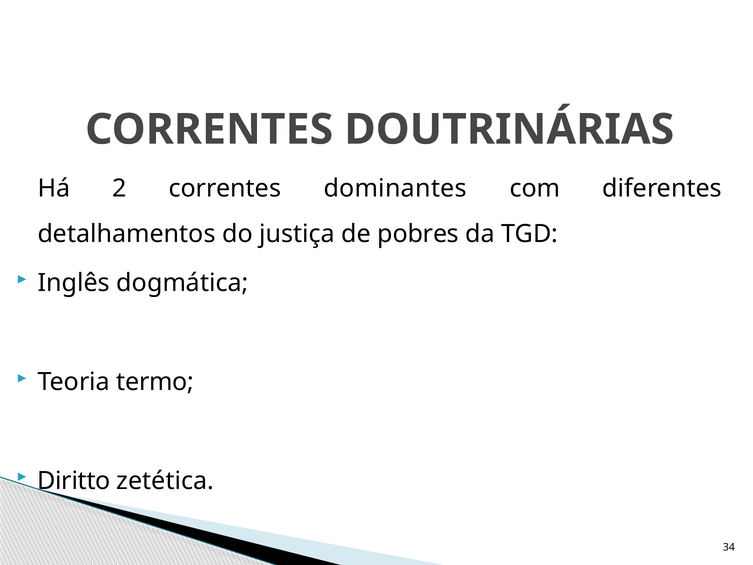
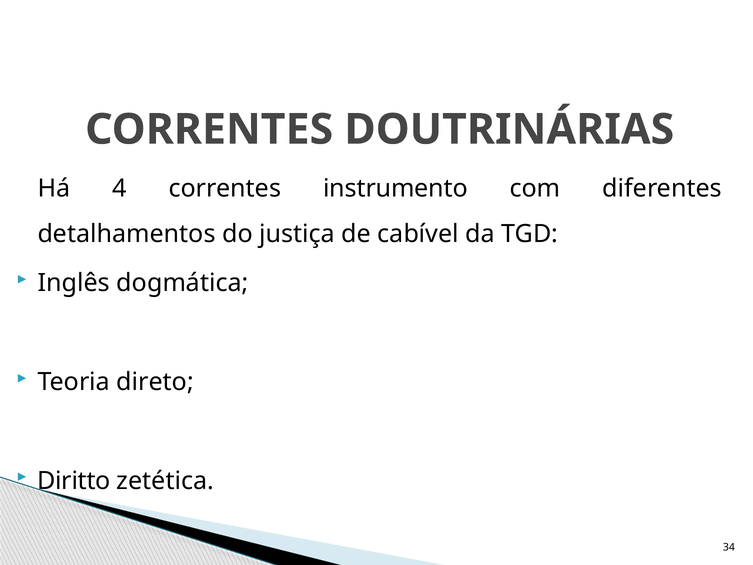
2: 2 -> 4 (119, 189)
dominantes: dominantes -> instrumento (395, 189)
pobres: pobres -> cabível (418, 234)
termo: termo -> direto (155, 382)
